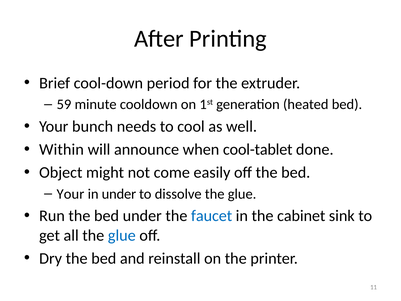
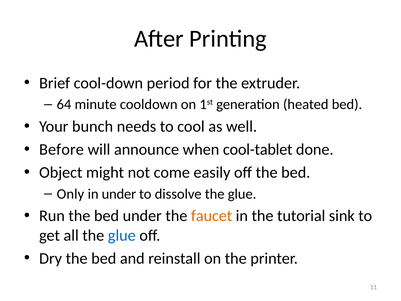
59: 59 -> 64 (64, 104)
Within: Within -> Before (61, 149)
Your: Your -> Only (70, 194)
faucet colour: blue -> orange (212, 216)
cabinet: cabinet -> tutorial (301, 216)
